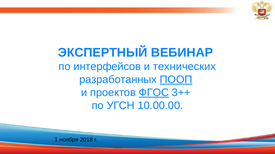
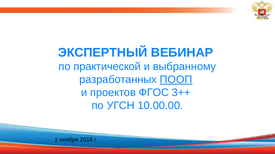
интерфейсов: интерфейсов -> практической (107, 67)
технических: технических -> выбранному (184, 67)
ФГОС underline: present -> none (154, 93)
